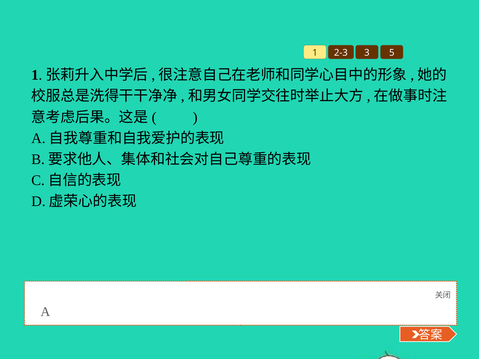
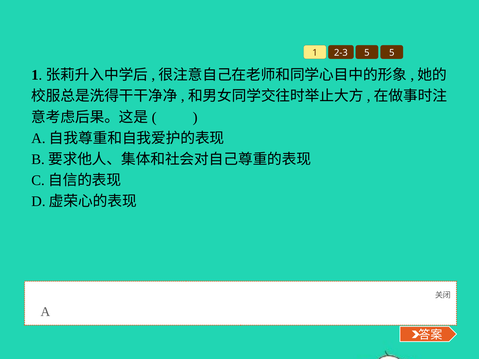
2-3 3: 3 -> 5 (367, 53)
